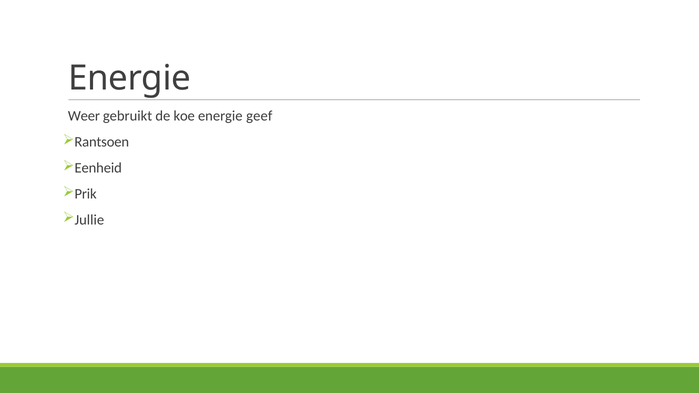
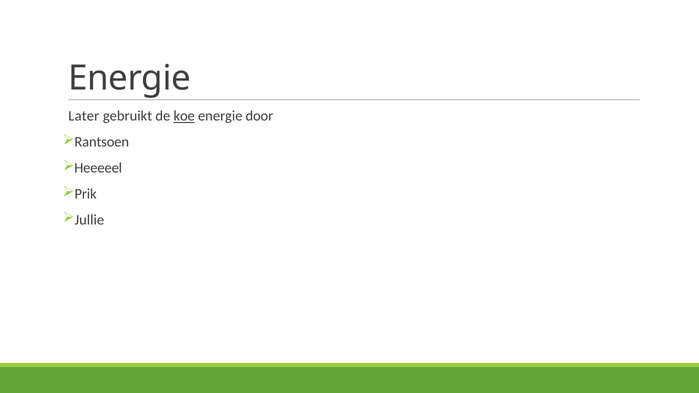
Weer: Weer -> Later (84, 116)
koe underline: none -> present (184, 116)
geef: geef -> door (259, 116)
Eenheid: Eenheid -> Heeeeel (98, 168)
